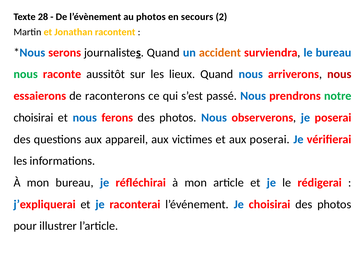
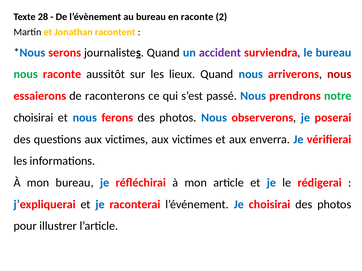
au photos: photos -> bureau (151, 17)
en secours: secours -> raconte (197, 17)
accident colour: orange -> purple (220, 53)
questions aux appareil: appareil -> victimes (127, 140)
aux poserai: poserai -> enverra (270, 140)
